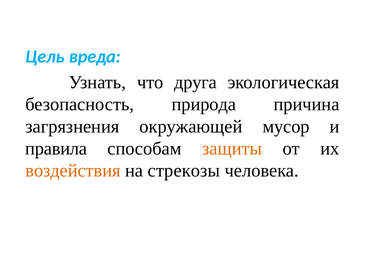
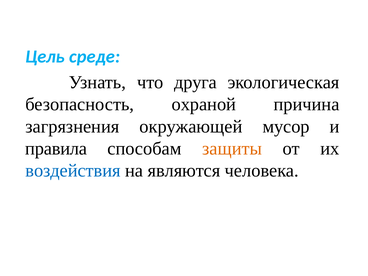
вреда: вреда -> среде (95, 57)
природа: природа -> охраной (204, 104)
воздействия colour: orange -> blue (73, 171)
стрекозы: стрекозы -> являются (184, 171)
